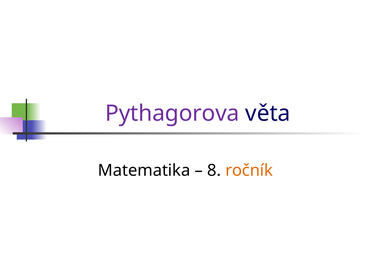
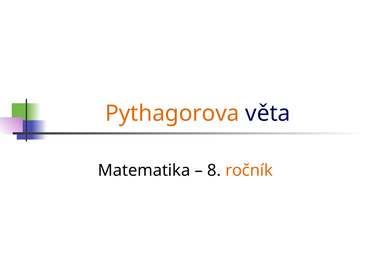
Pythagorova colour: purple -> orange (172, 113)
